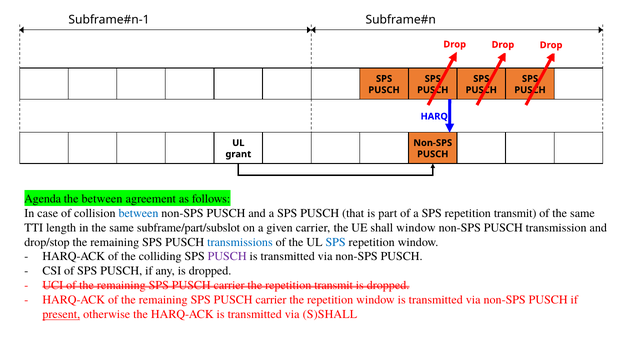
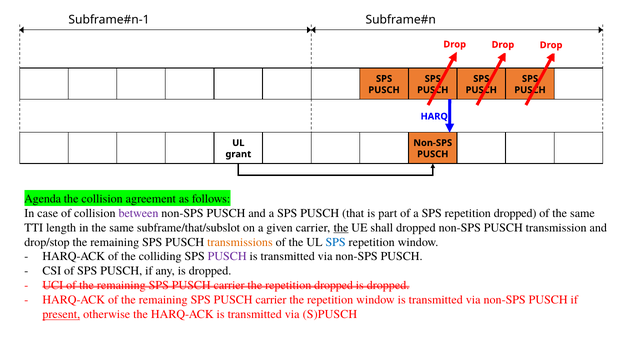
the between: between -> collision (102, 198)
between colour: blue -> purple (138, 213)
SPS repetition transmit: transmit -> dropped (515, 213)
subframe/part/subslot: subframe/part/subslot -> subframe/that/subslot (188, 227)
the underline: none -> present (341, 227)
shall window: window -> dropped (416, 227)
transmissions colour: blue -> orange (240, 242)
the repetition transmit: transmit -> dropped (334, 285)
S)SHALL: S)SHALL -> S)PUSCH (330, 314)
